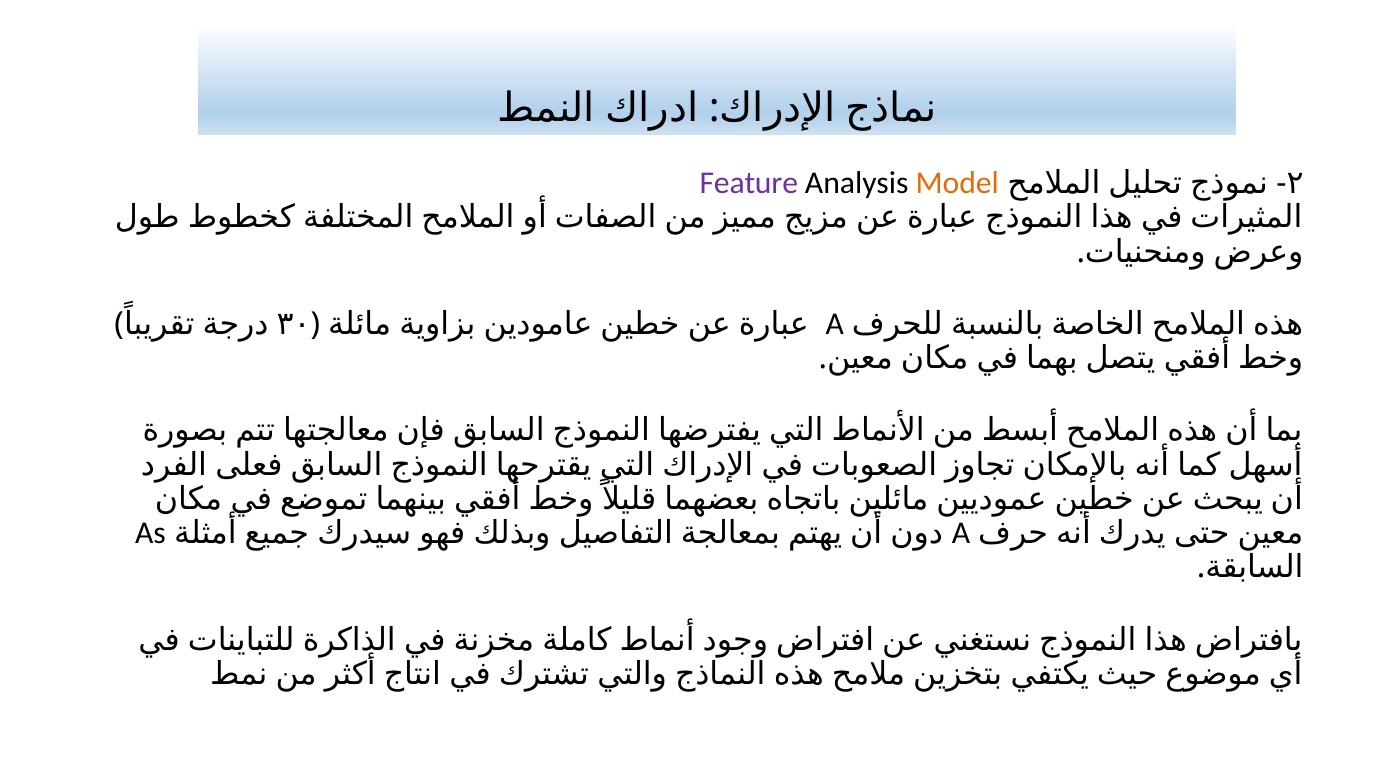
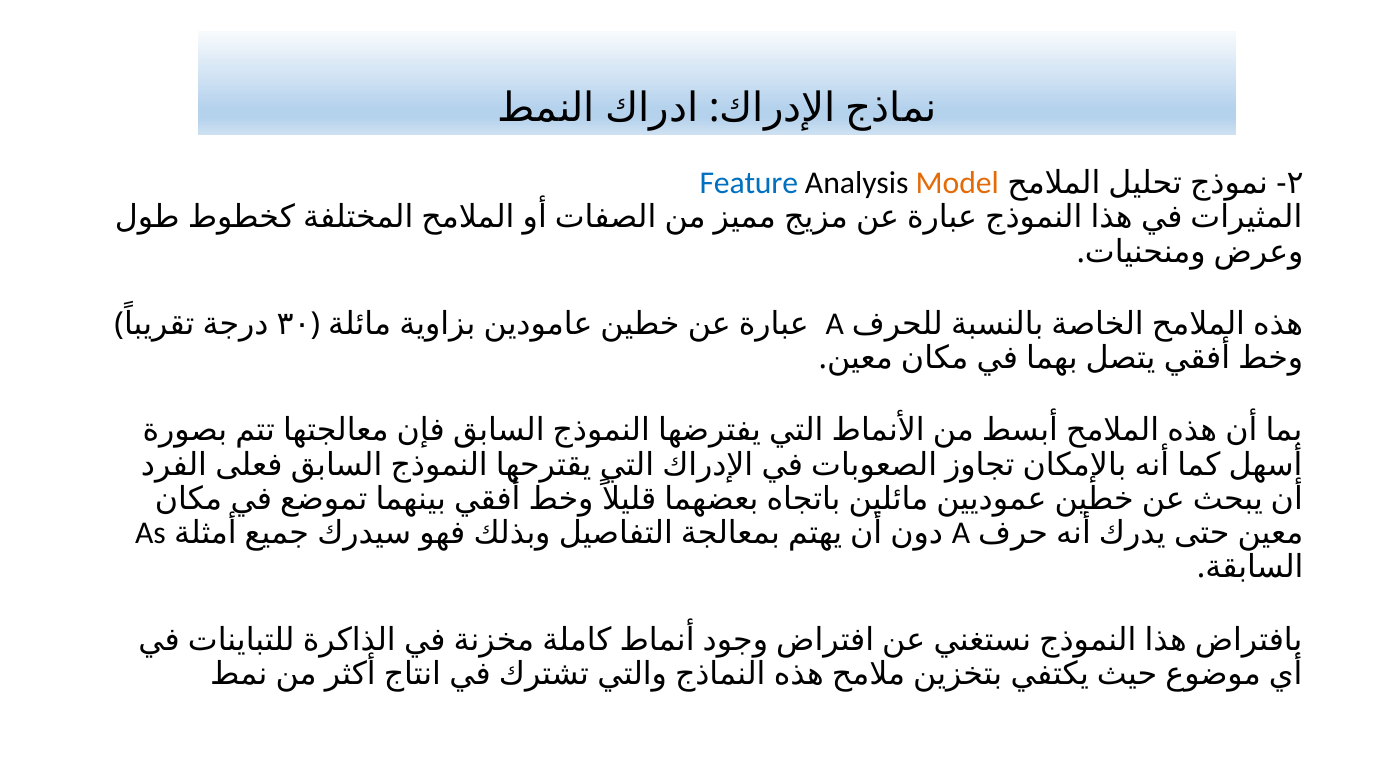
Feature colour: purple -> blue (749, 183)
